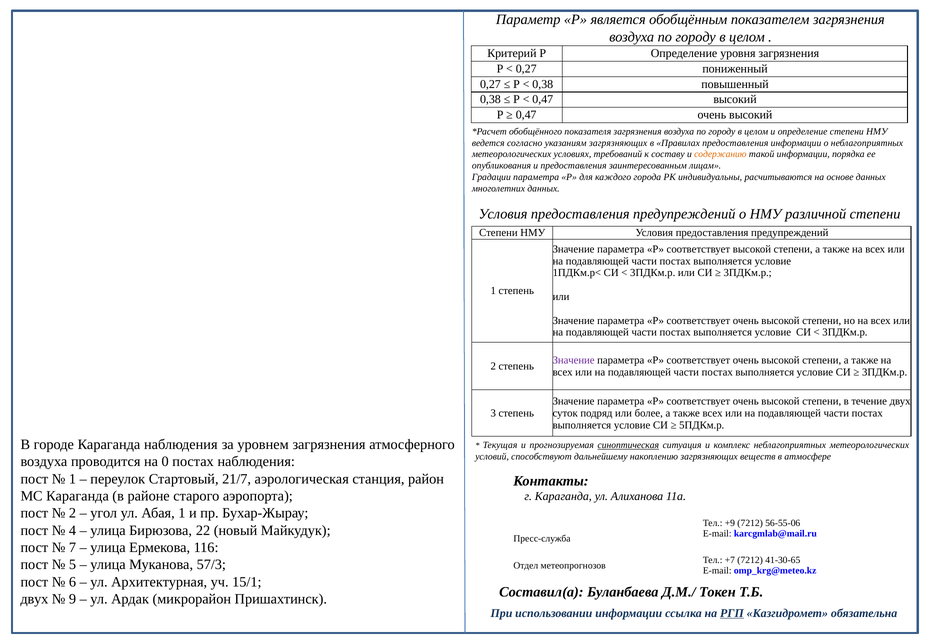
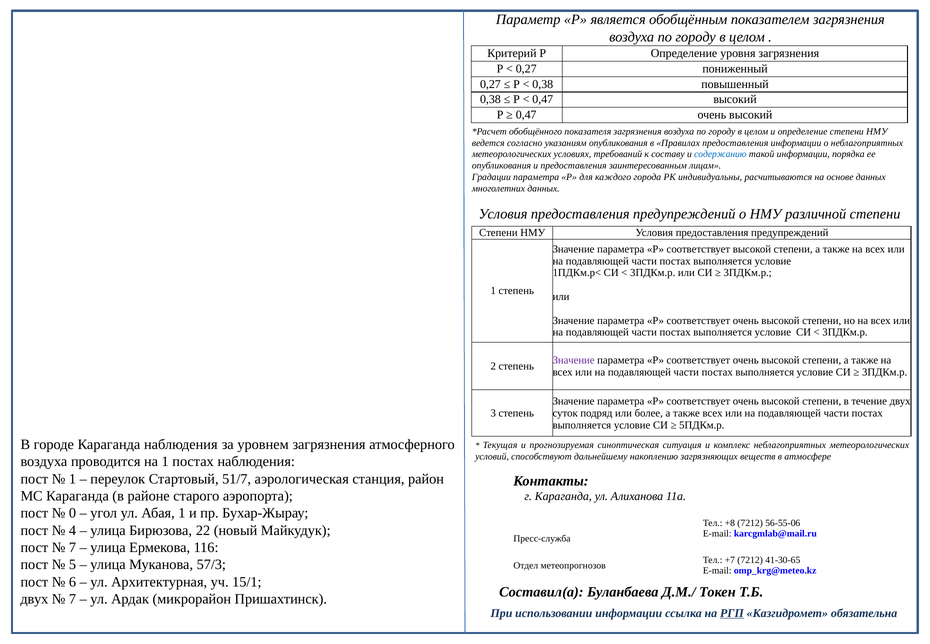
указаниям загрязняющих: загрязняющих -> опубликования (618, 143)
содержанию colour: orange -> blue (720, 154)
синоптическая underline: present -> none (628, 445)
на 0: 0 -> 1 (165, 462)
21/7: 21/7 -> 51/7 (237, 479)
2: 2 -> 0 (72, 513)
+9: +9 -> +8 (730, 523)
9: 9 -> 7 (72, 599)
